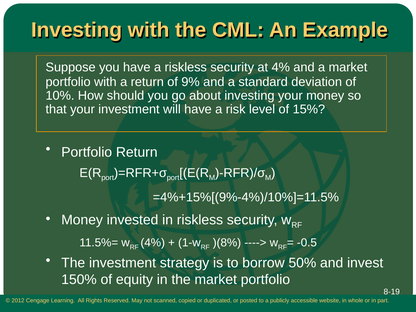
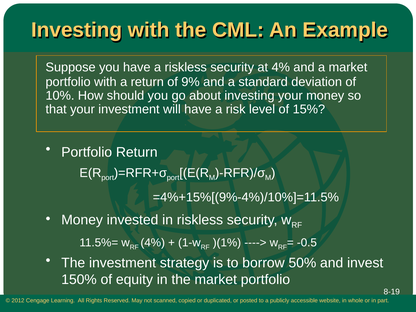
)(8%: )(8% -> )(1% (227, 243)
